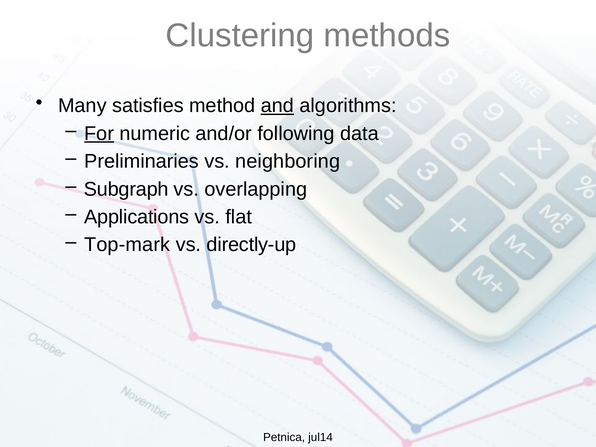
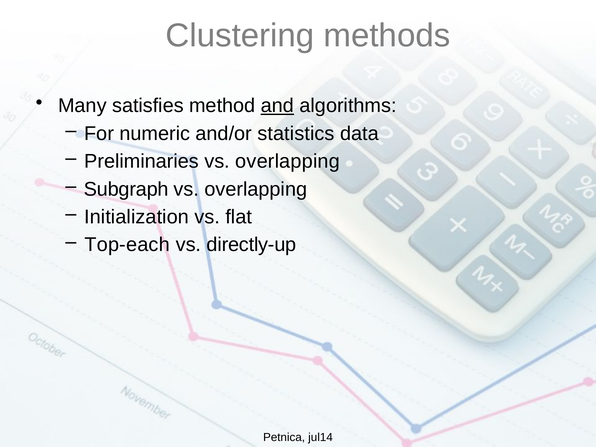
For underline: present -> none (99, 134)
following: following -> statistics (296, 134)
neighboring: neighboring -> overlapping (288, 161)
Applications: Applications -> Initialization (137, 217)
Top-mark: Top-mark -> Top-each (127, 245)
